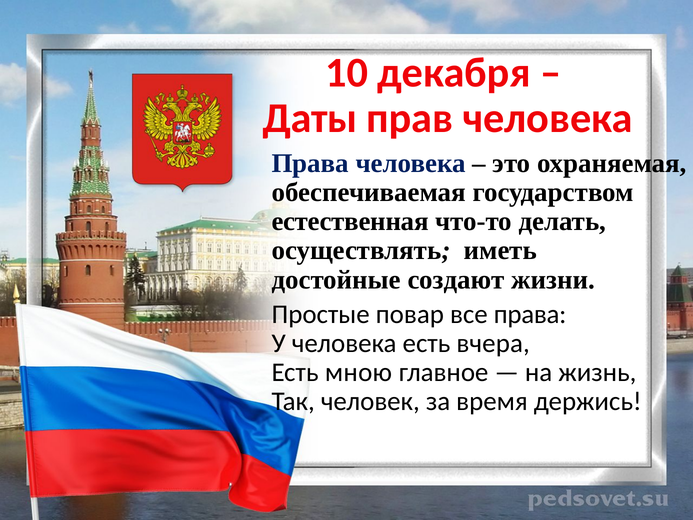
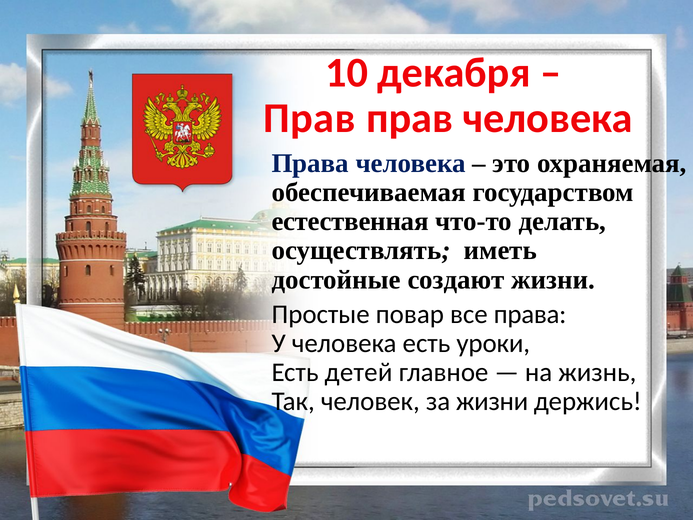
Даты: Даты -> Прав (309, 118)
вчера: вчера -> уроки (493, 343)
мною: мною -> детей (359, 372)
за время: время -> жизни (492, 401)
